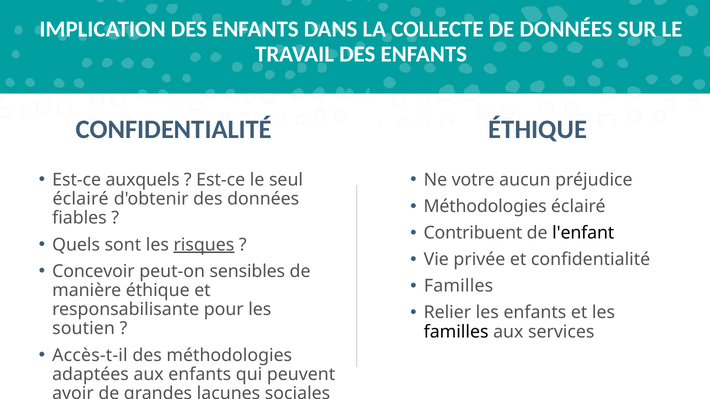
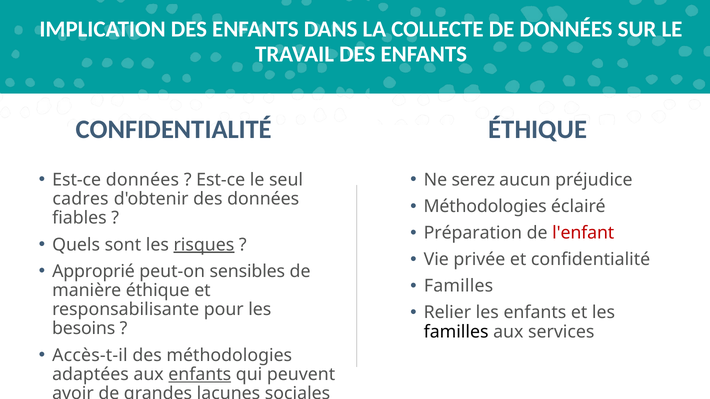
Est-ce auxquels: auxquels -> données (142, 180)
votre: votre -> serez (473, 180)
éclairé: éclairé -> cadres (81, 199)
Contribuent: Contribuent -> Préparation (473, 233)
l'enfant colour: black -> red (583, 233)
Concevoir: Concevoir -> Approprié (93, 271)
soutien: soutien -> besoins (84, 329)
enfants underline: none -> present (200, 375)
